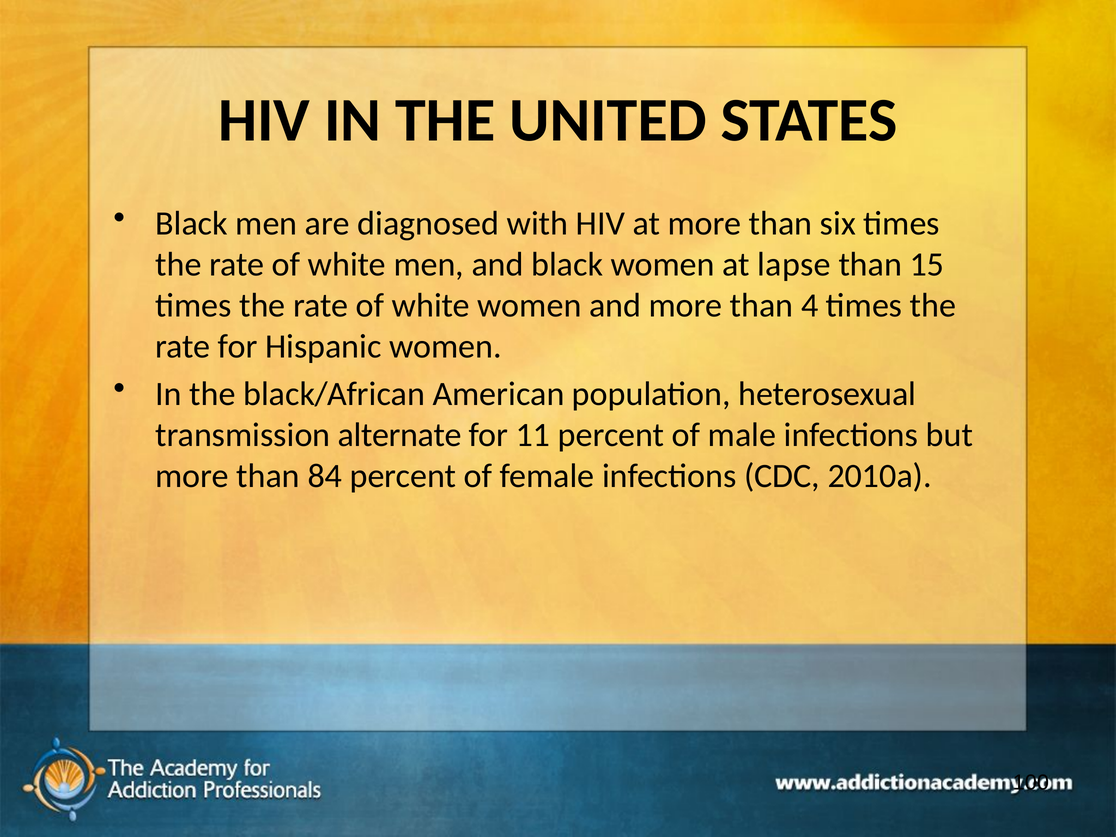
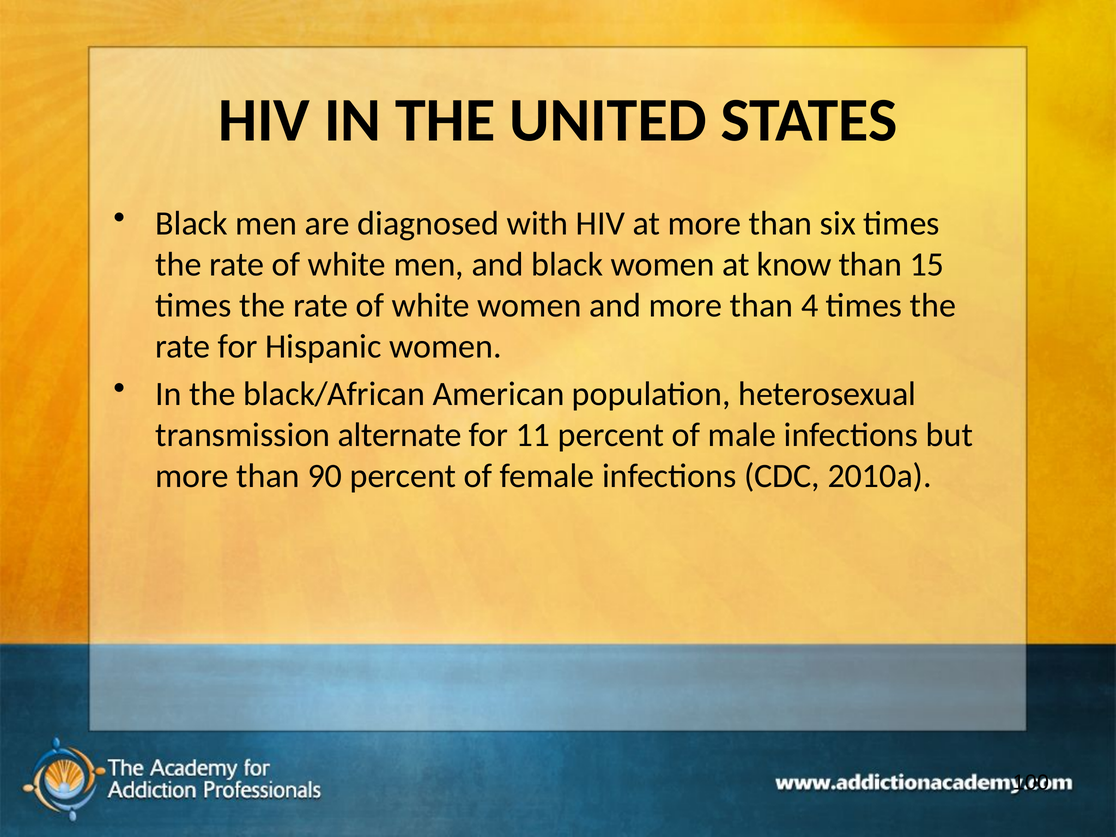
lapse: lapse -> know (794, 265)
84: 84 -> 90 (325, 476)
